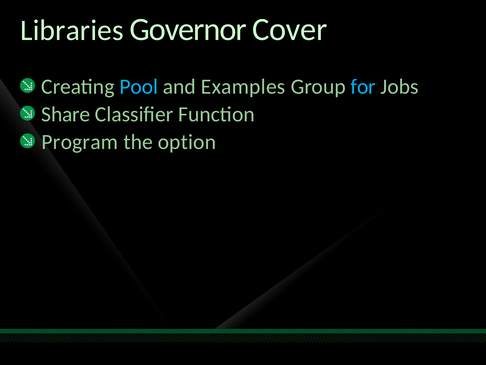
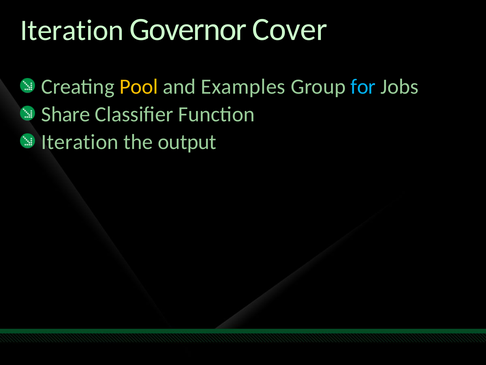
Libraries: Libraries -> Iteration (72, 30)
Pool colour: light blue -> yellow (139, 87)
Program: Program -> Iteration (80, 142)
option: option -> output (187, 142)
